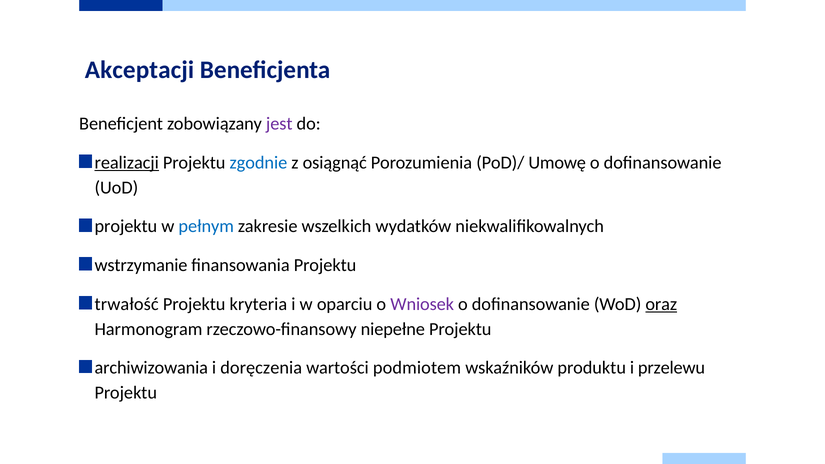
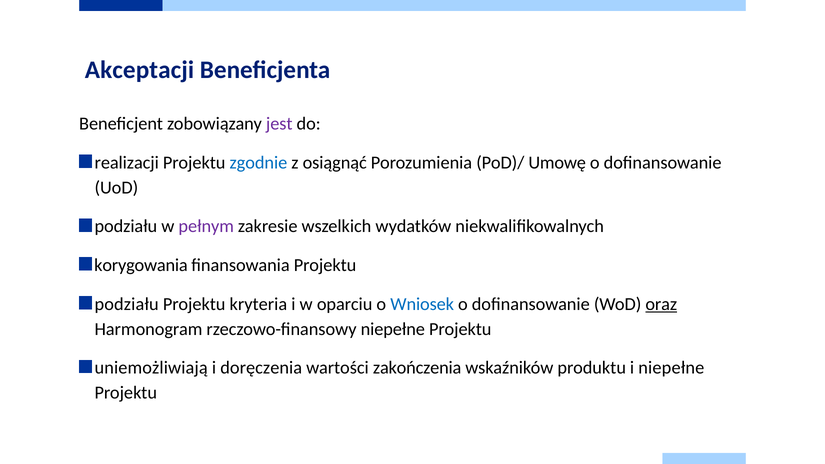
realizacji underline: present -> none (127, 163)
projektu: projektu -> podziału (126, 226)
pełnym colour: blue -> purple (206, 226)
wstrzymanie: wstrzymanie -> korygowania (141, 265)
trwałość: trwałość -> podziału (127, 304)
Wniosek colour: purple -> blue (422, 304)
archiwizowania: archiwizowania -> uniemożliwiają (151, 368)
podmiotem: podmiotem -> zakończenia (417, 368)
i przelewu: przelewu -> niepełne (671, 368)
